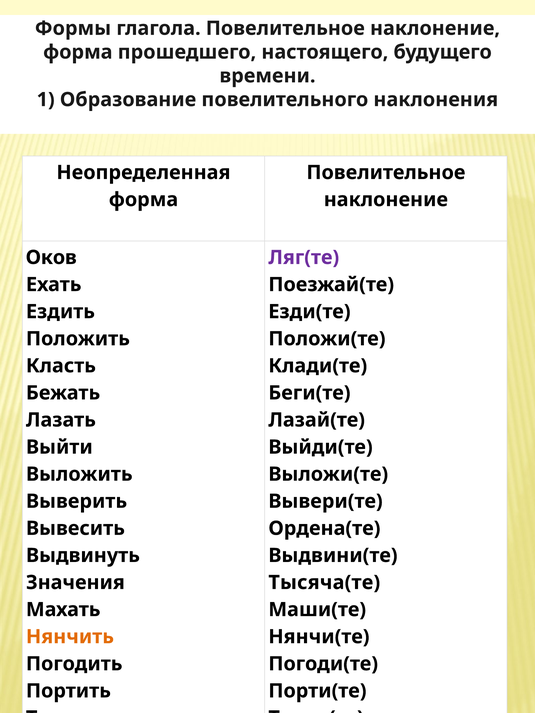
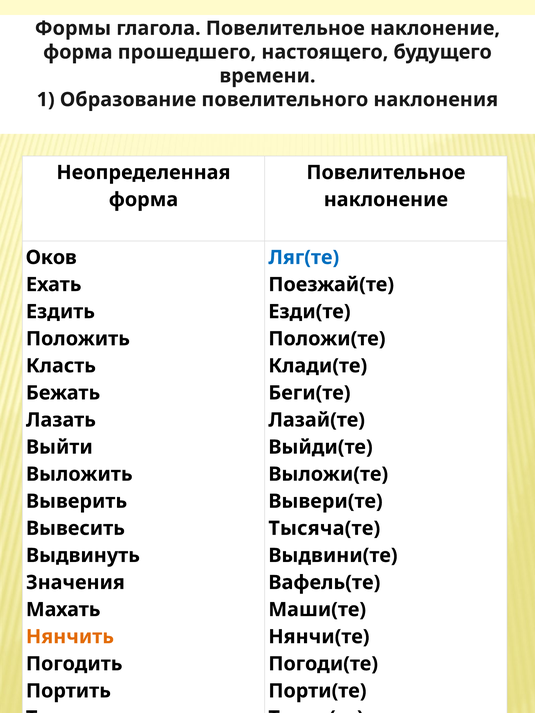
Ляг(те colour: purple -> blue (304, 258)
Ордена(те: Ордена(те -> Тысяча(те (324, 529)
Тысяча(те: Тысяча(те -> Вафель(те (324, 583)
